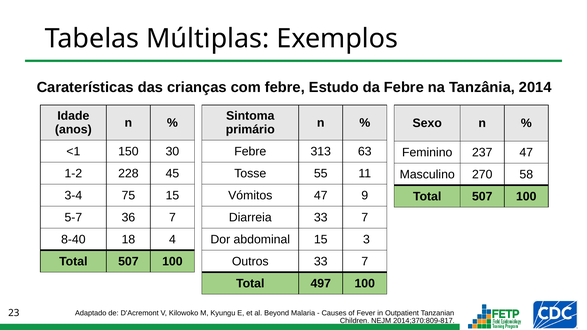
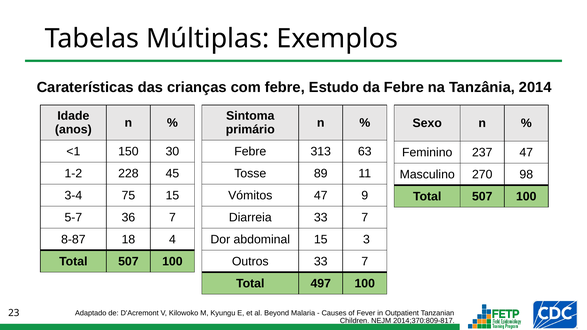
55: 55 -> 89 (321, 173)
58: 58 -> 98 (526, 175)
8-40: 8-40 -> 8-87 (73, 240)
